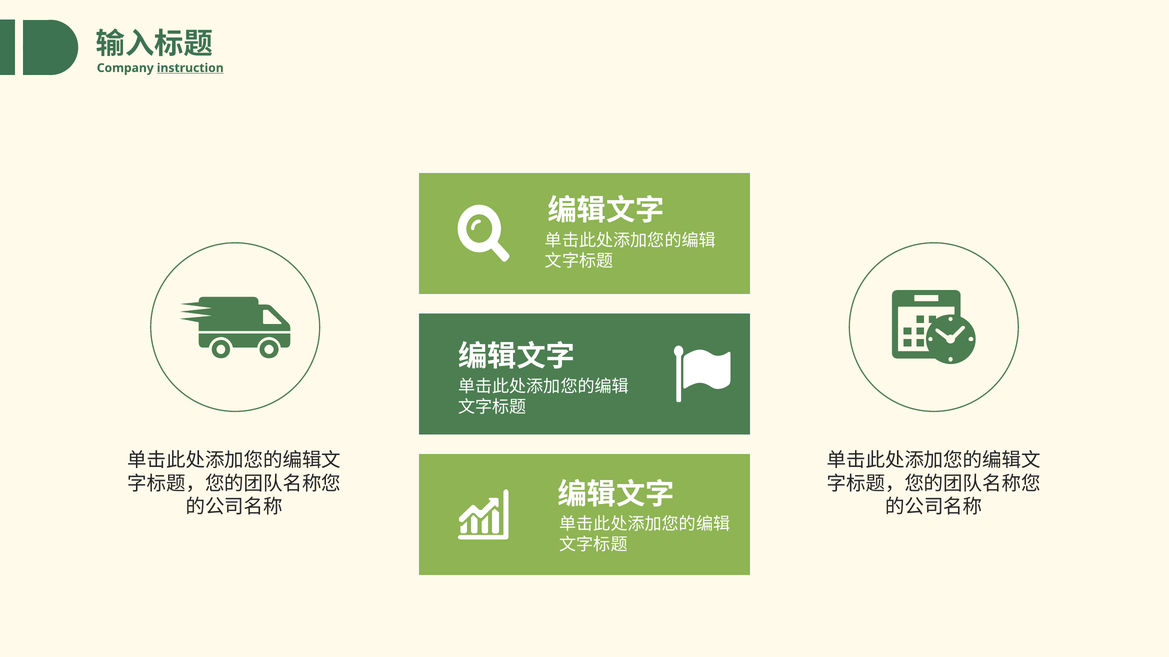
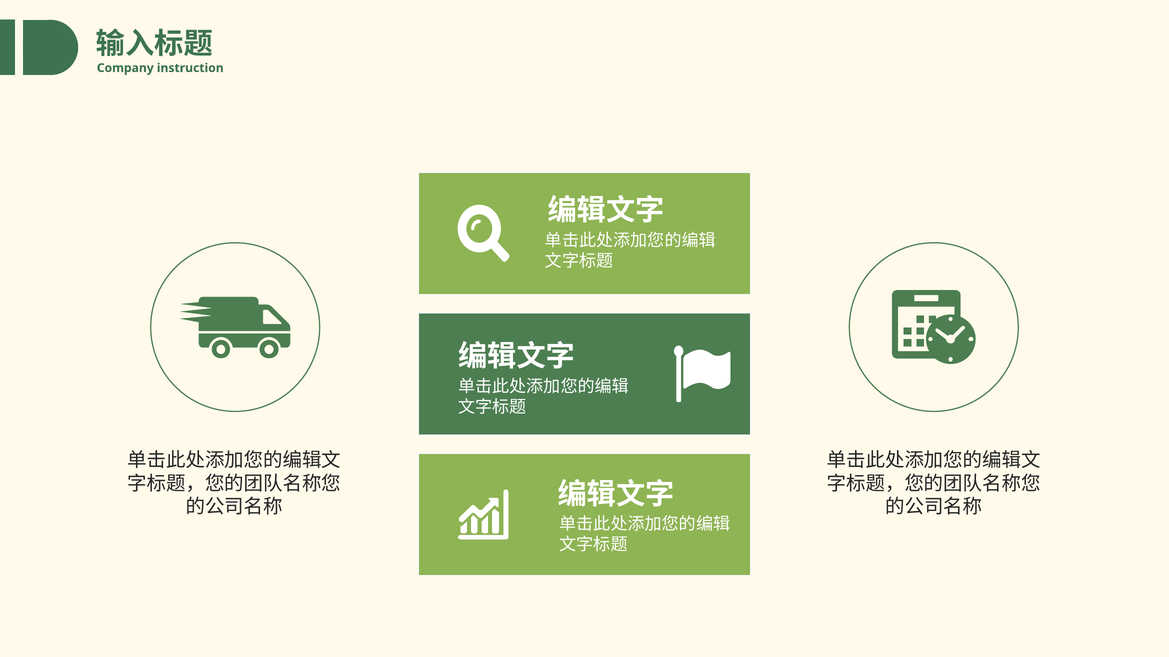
instruction underline: present -> none (190, 68)
